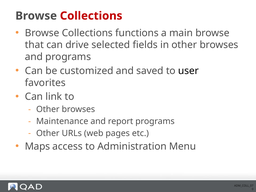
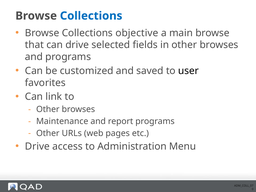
Collections colour: red -> blue (91, 16)
functions: functions -> objective (137, 33)
Maps: Maps -> Drive (37, 146)
